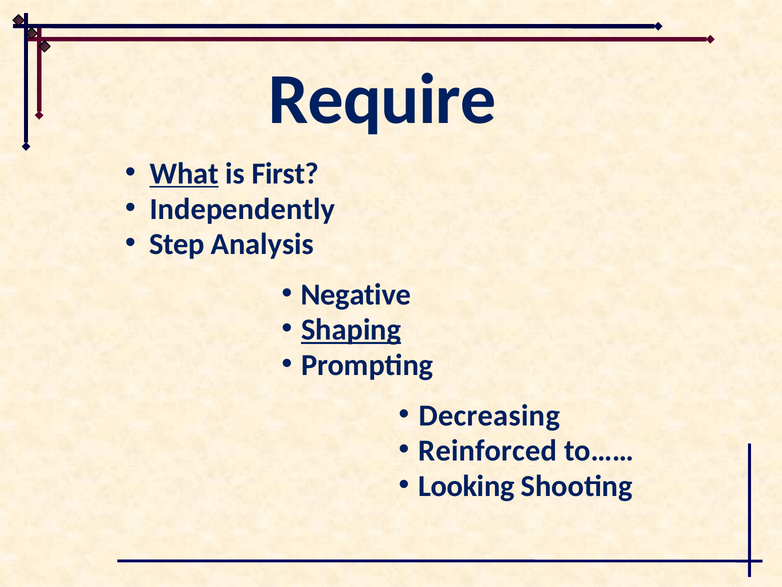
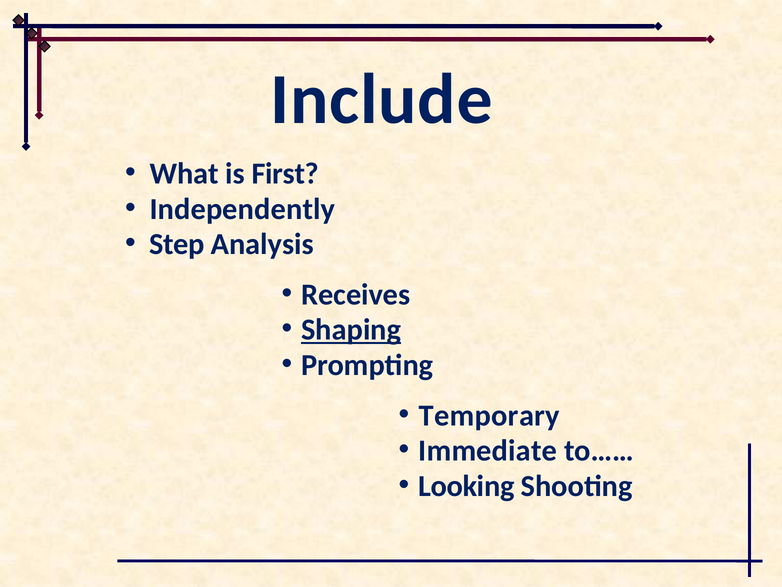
Require: Require -> Include (382, 99)
What underline: present -> none (184, 174)
Negative: Negative -> Receives (356, 294)
Decreasing: Decreasing -> Temporary (489, 415)
Reinforced: Reinforced -> Immediate (488, 450)
